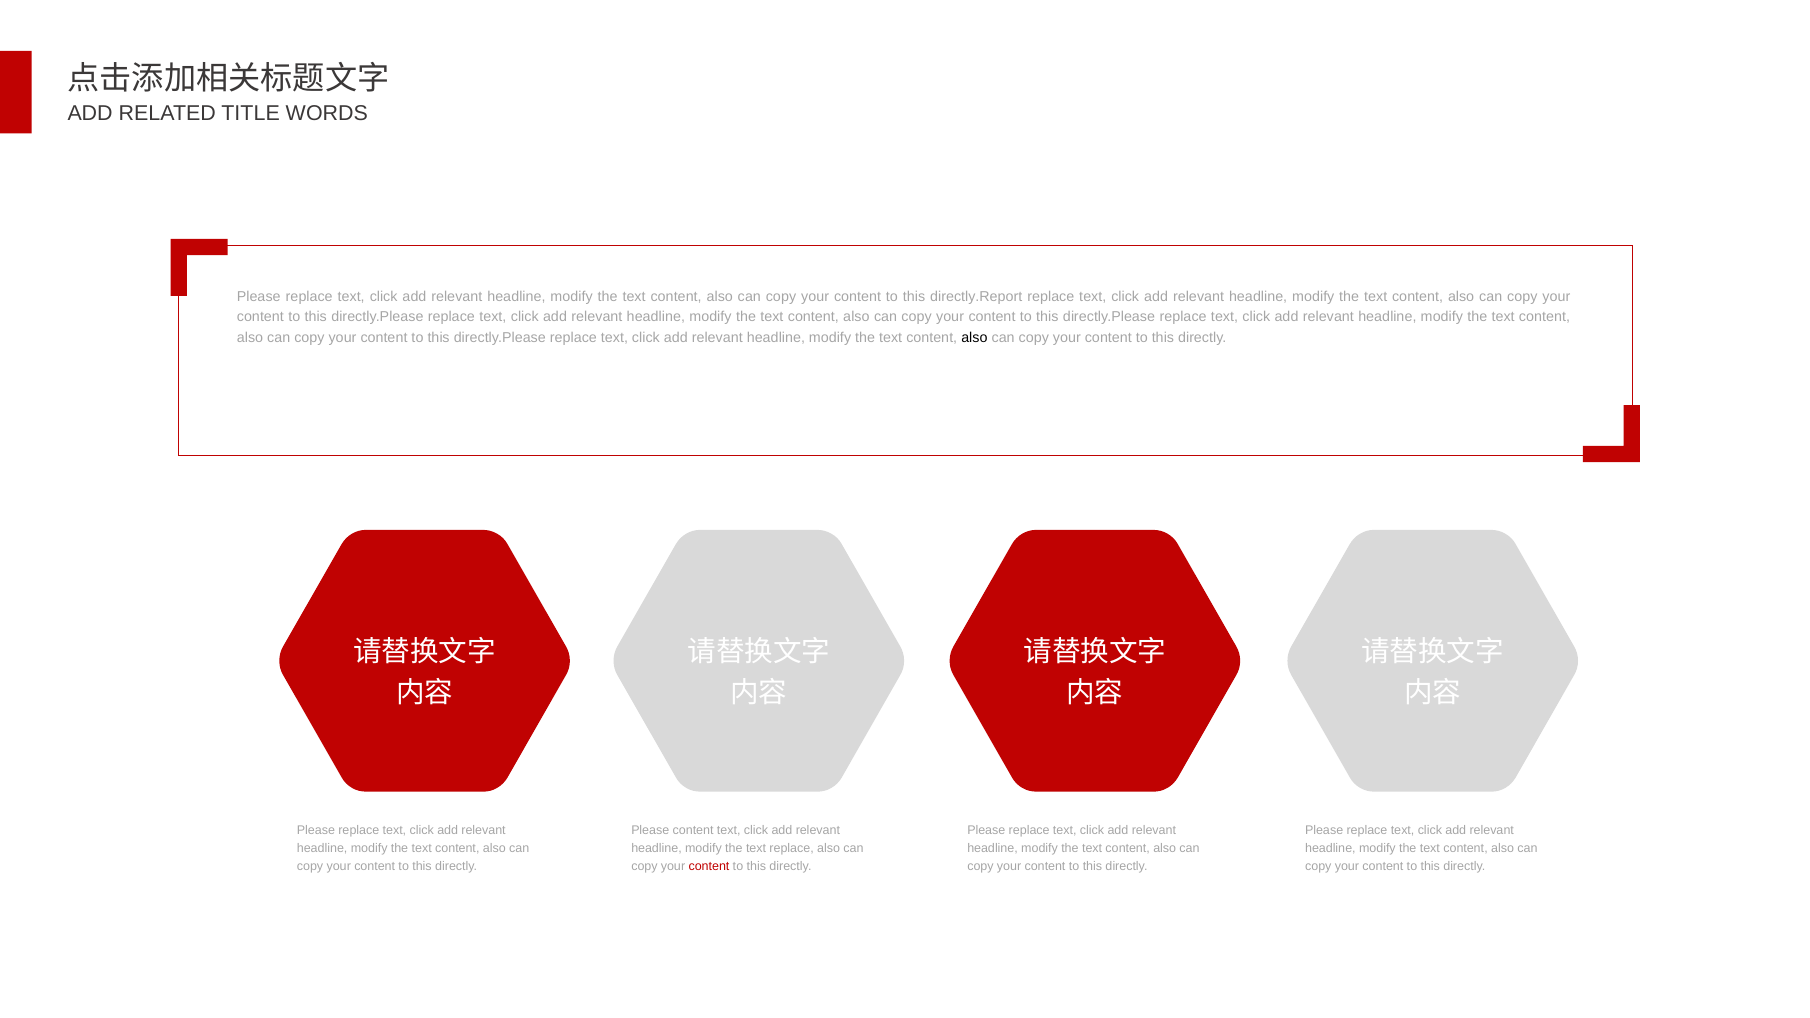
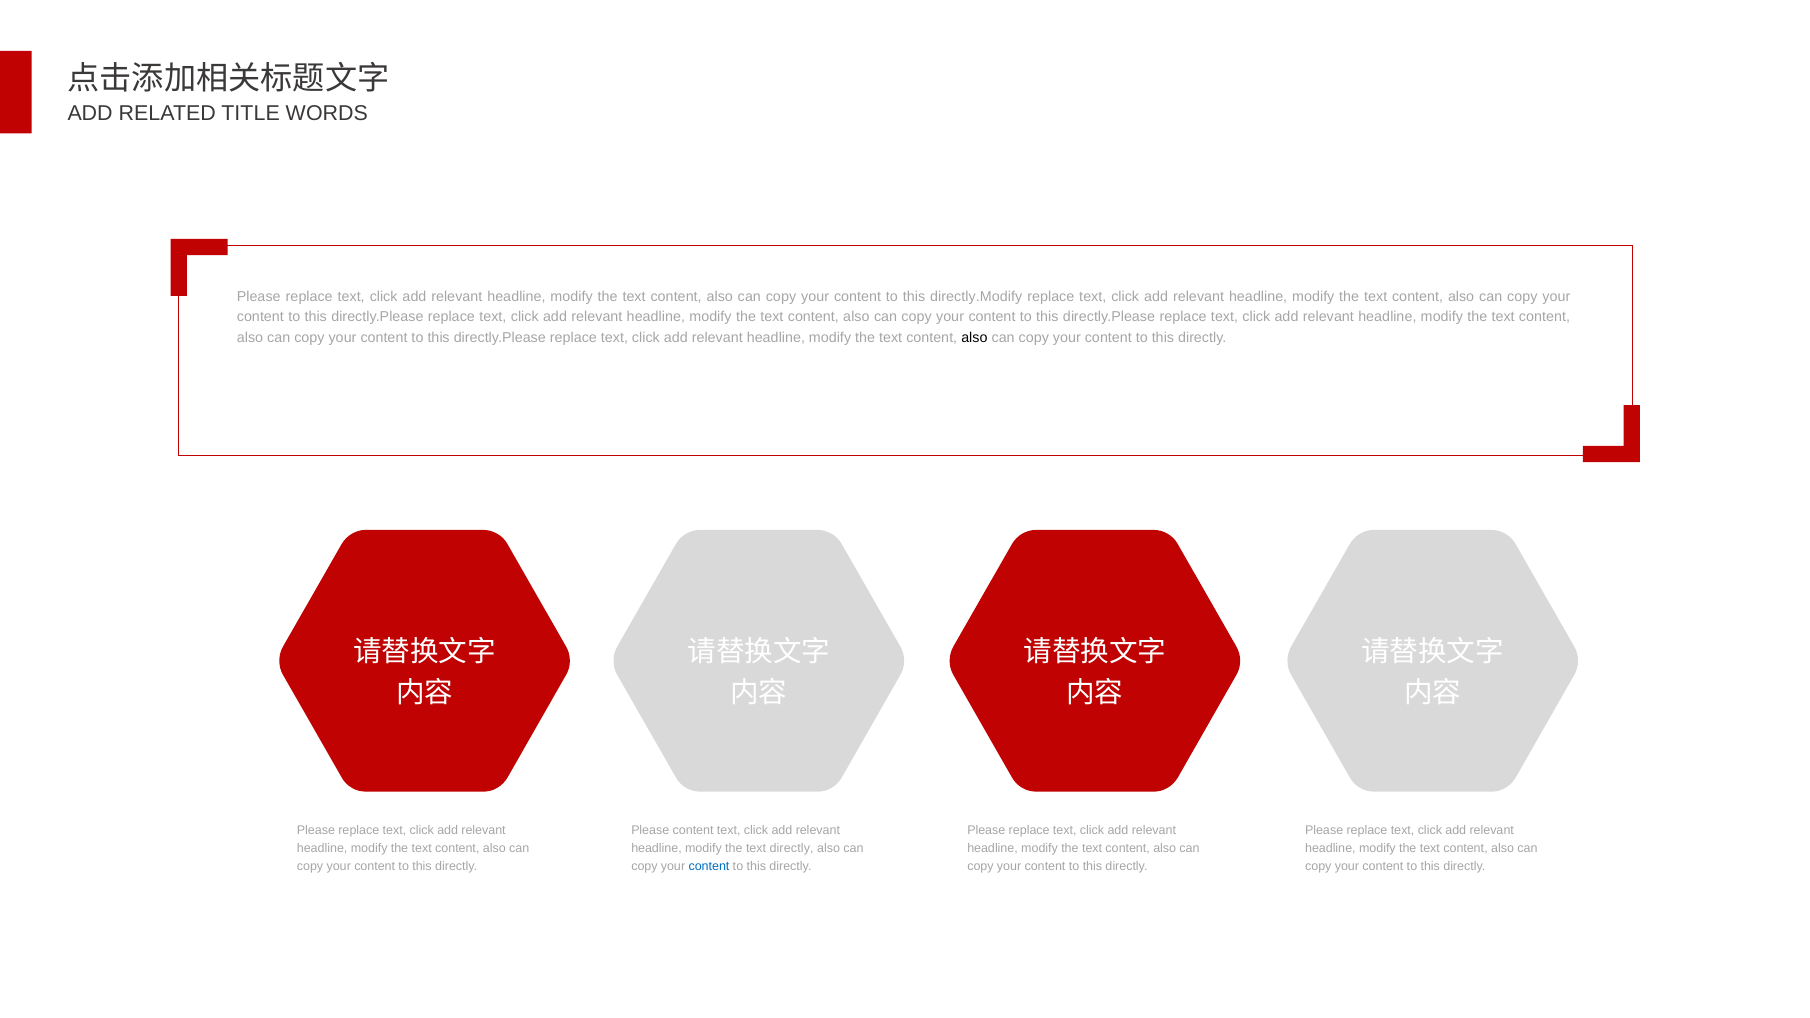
directly.Report: directly.Report -> directly.Modify (976, 297)
text replace: replace -> directly (792, 848)
content colour: red -> blue (709, 866)
